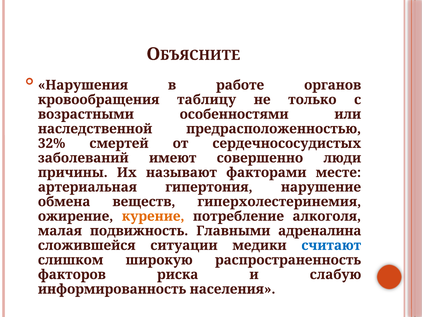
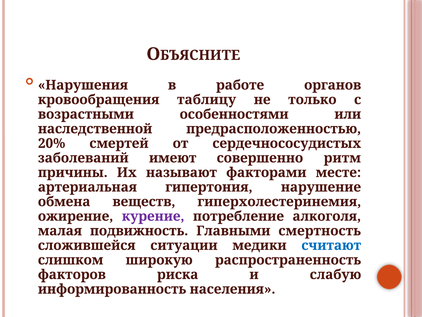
32%: 32% -> 20% (52, 143)
люди: люди -> ритм (342, 158)
курение colour: orange -> purple (153, 216)
адреналина: адреналина -> смертность (320, 230)
